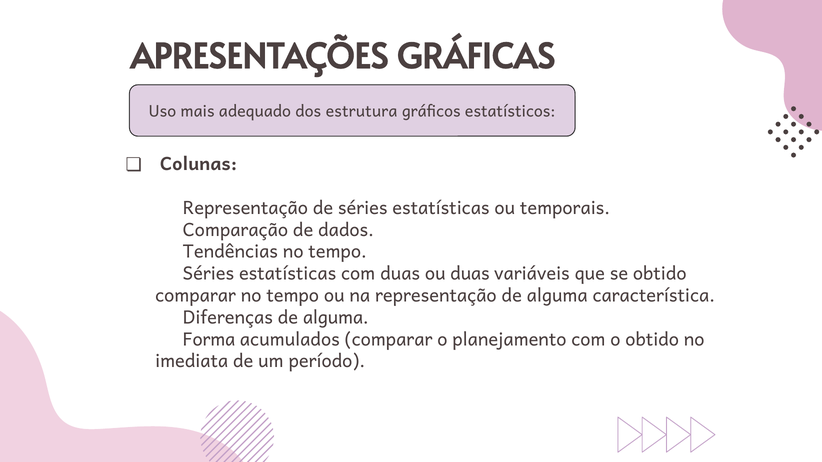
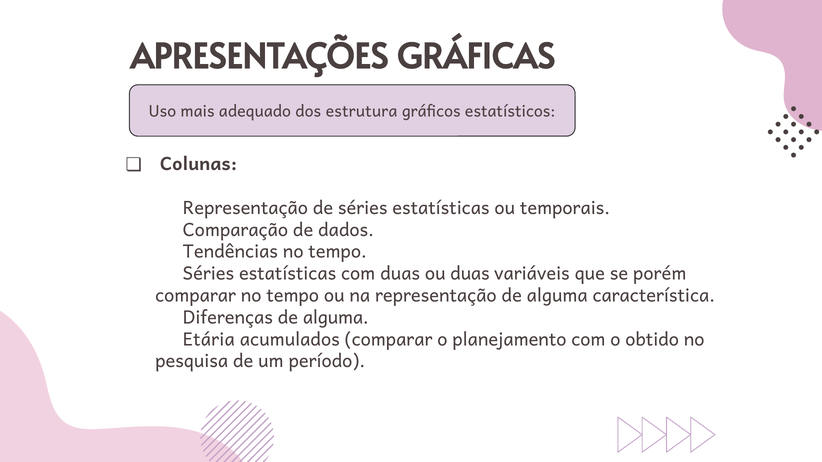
se obtido: obtido -> porém (660, 274)
Forma: Forma -> Etária (209, 340)
imediata: imediata -> pesquisa (192, 362)
